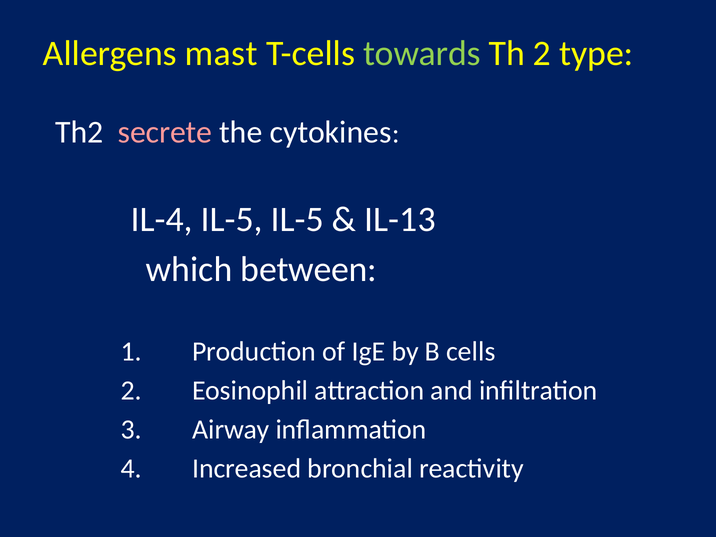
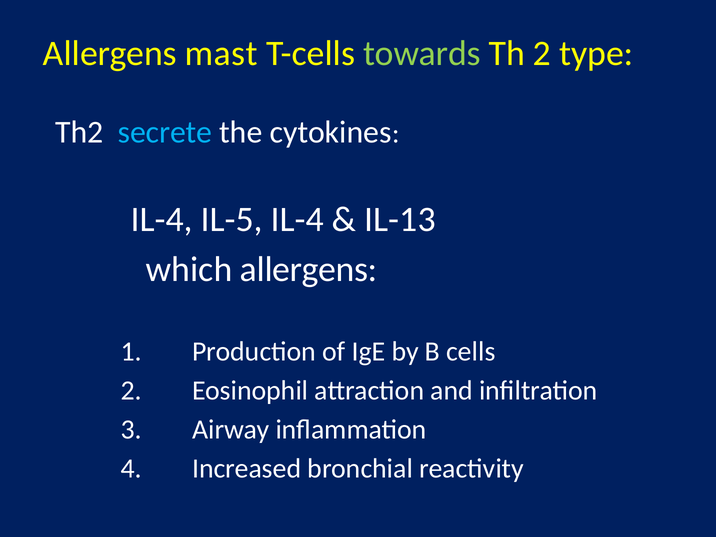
secrete colour: pink -> light blue (165, 132)
IL-5 IL-5: IL-5 -> IL-4 (297, 219)
which between: between -> allergens (309, 269)
